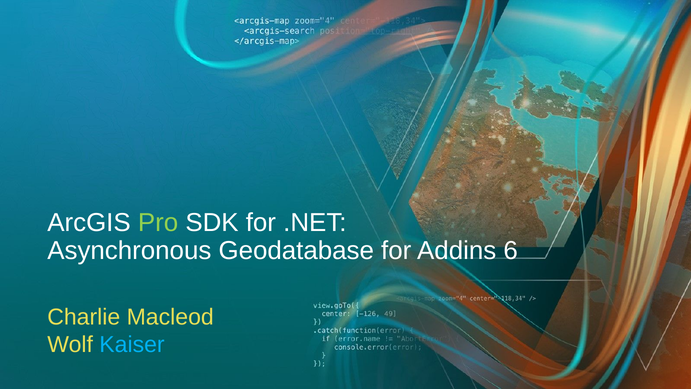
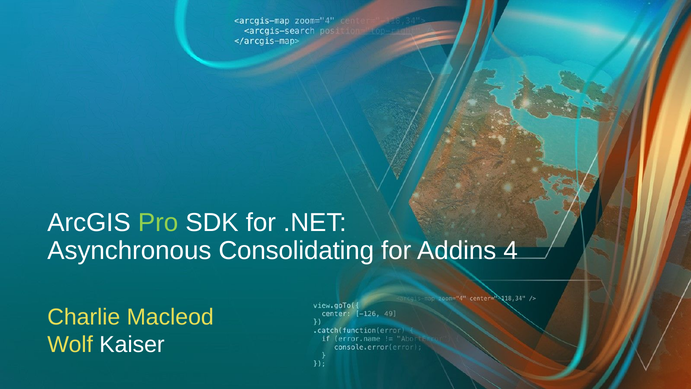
Geodatabase: Geodatabase -> Consolidating (296, 250)
6: 6 -> 4 (511, 250)
Kaiser colour: light blue -> white (132, 344)
